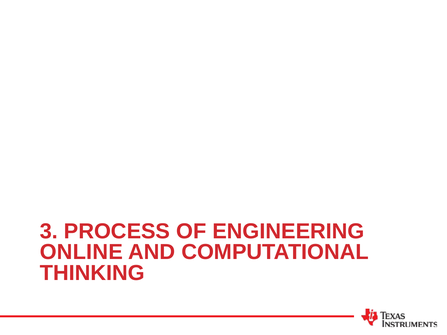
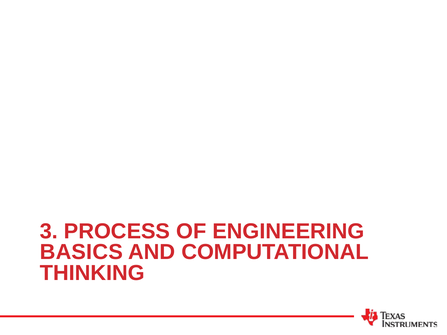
ONLINE: ONLINE -> BASICS (81, 252)
